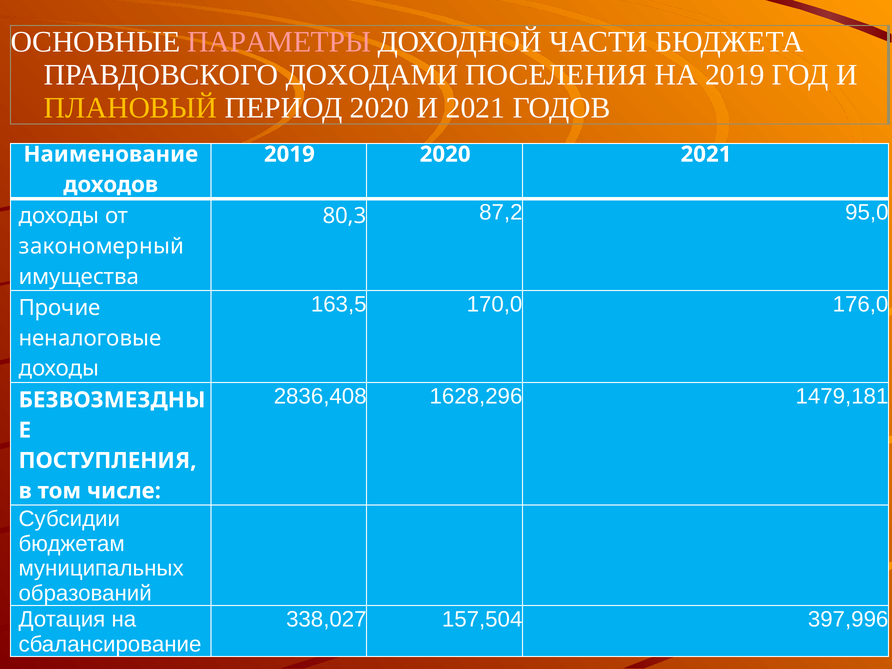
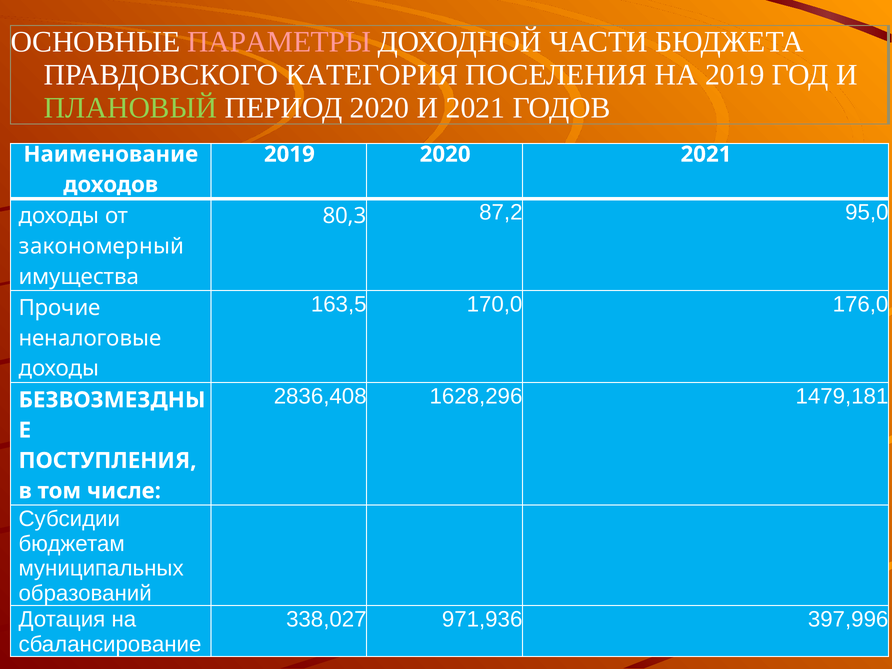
ДОХОДАМИ: ДОХОДАМИ -> КАТЕГОРИЯ (372, 75)
ПЛАНОВЫЙ colour: yellow -> light green (131, 108)
157,504: 157,504 -> 971,936 (482, 619)
